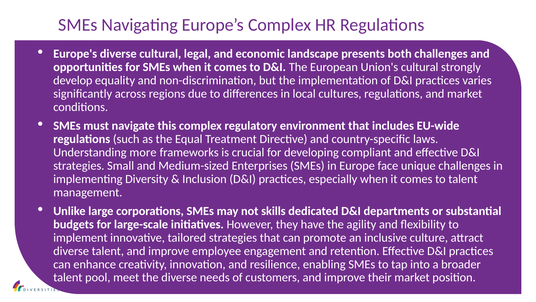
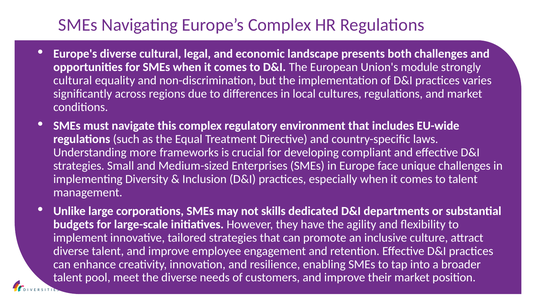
Union's cultural: cultural -> module (420, 67)
develop: develop -> cultural (73, 80)
